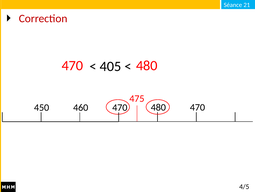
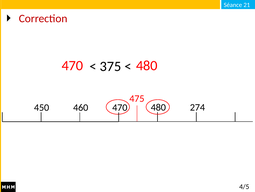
405: 405 -> 375 (111, 66)
480 470: 470 -> 274 (197, 107)
